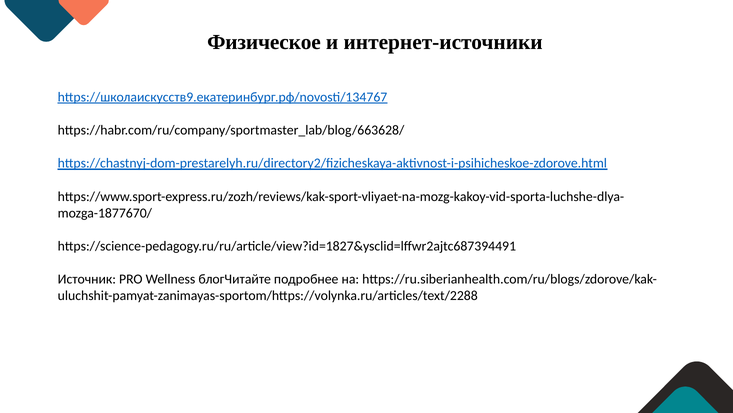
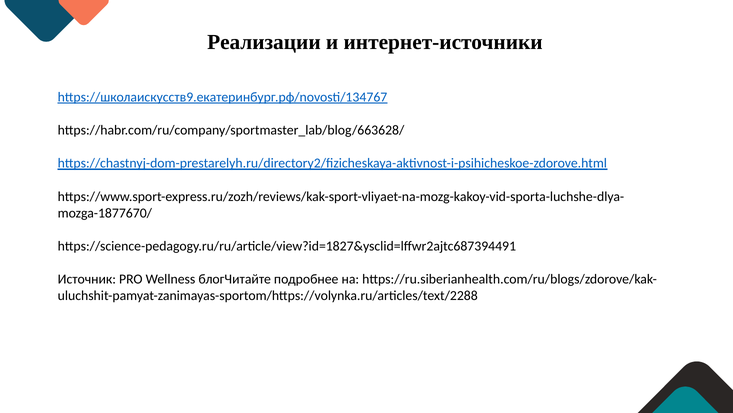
Физическое: Физическое -> Реализации (264, 42)
